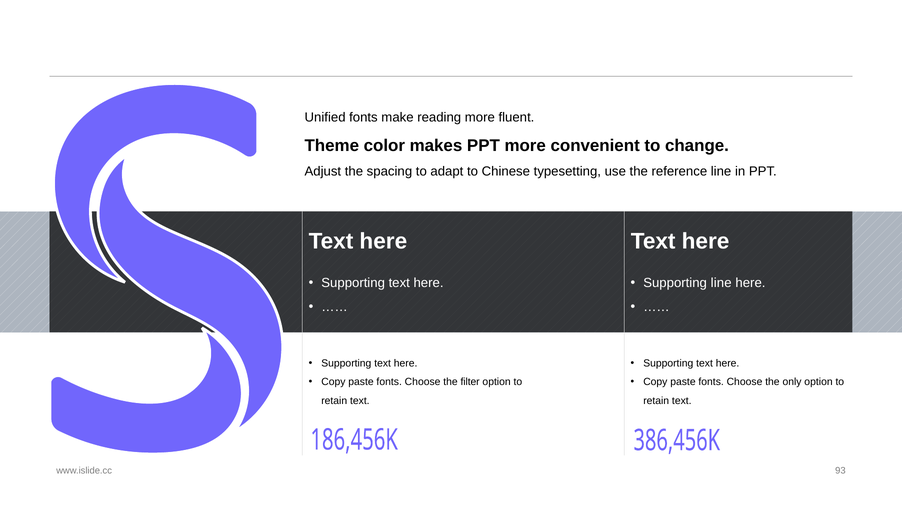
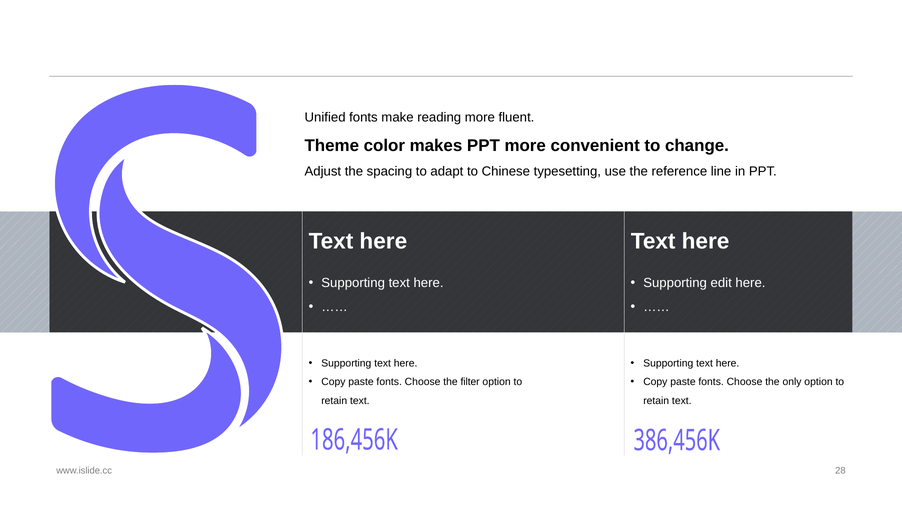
Supporting line: line -> edit (721, 283)
93: 93 -> 28 (840, 470)
